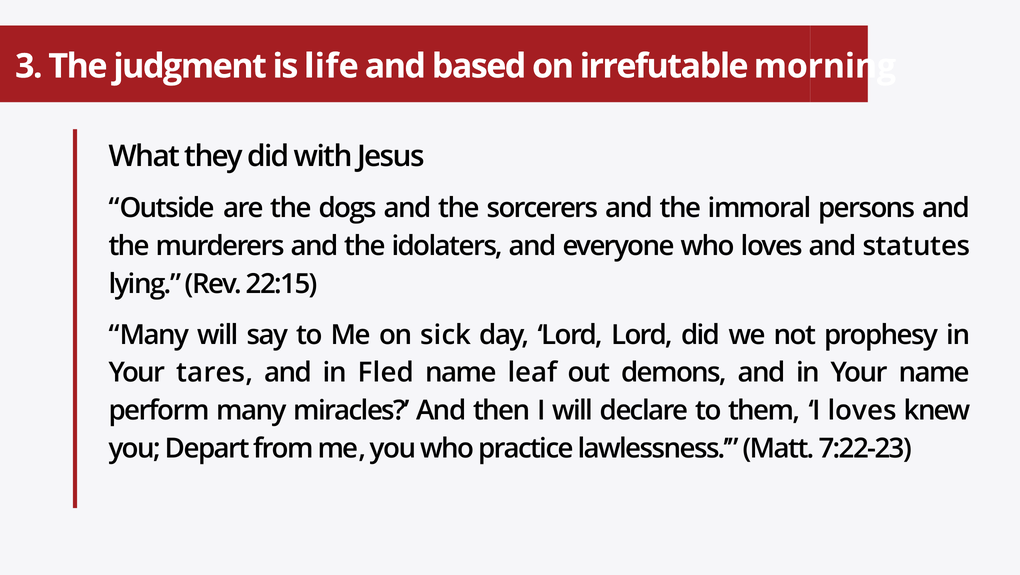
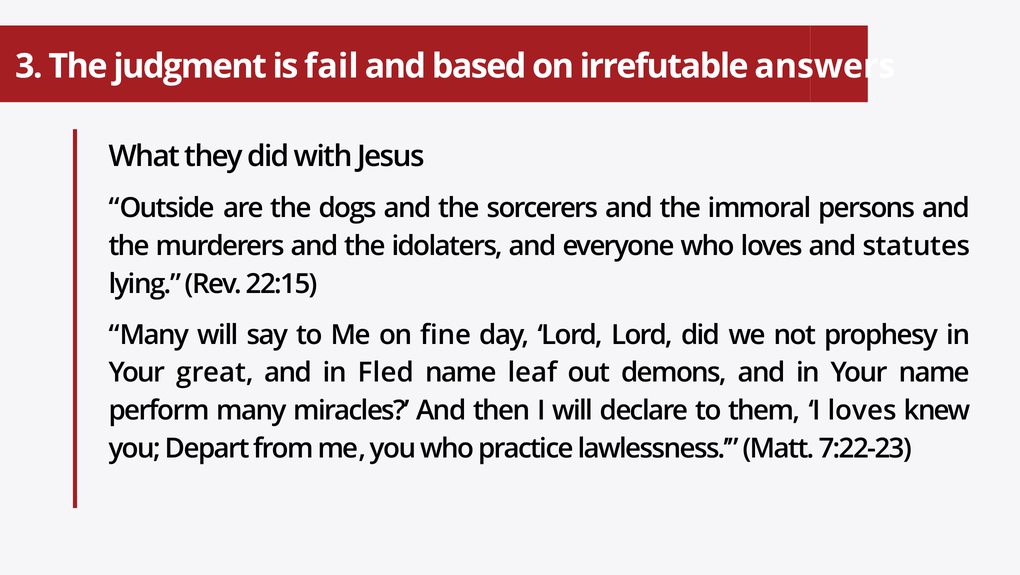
life: life -> fail (331, 66)
morning: morning -> answers (825, 66)
sick: sick -> fine (446, 335)
tares: tares -> great (215, 373)
